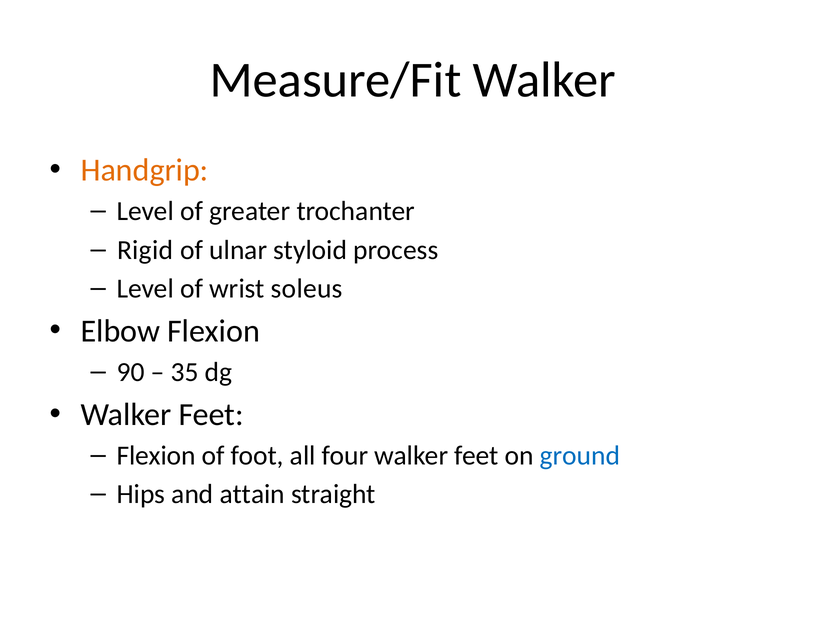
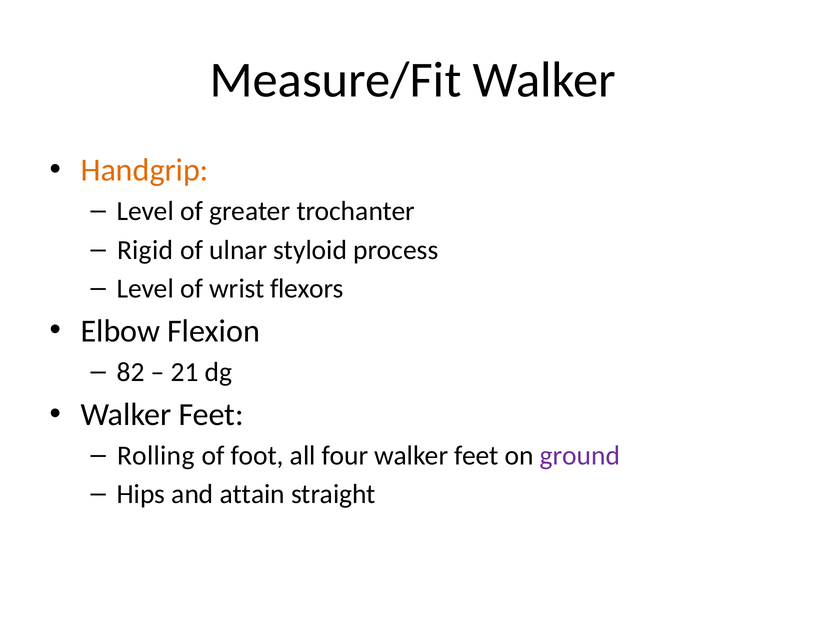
soleus: soleus -> flexors (307, 288)
90: 90 -> 82 (131, 372)
35: 35 -> 21 (185, 372)
Flexion: Flexion -> Rolling (156, 455)
ground colour: blue -> purple (580, 455)
